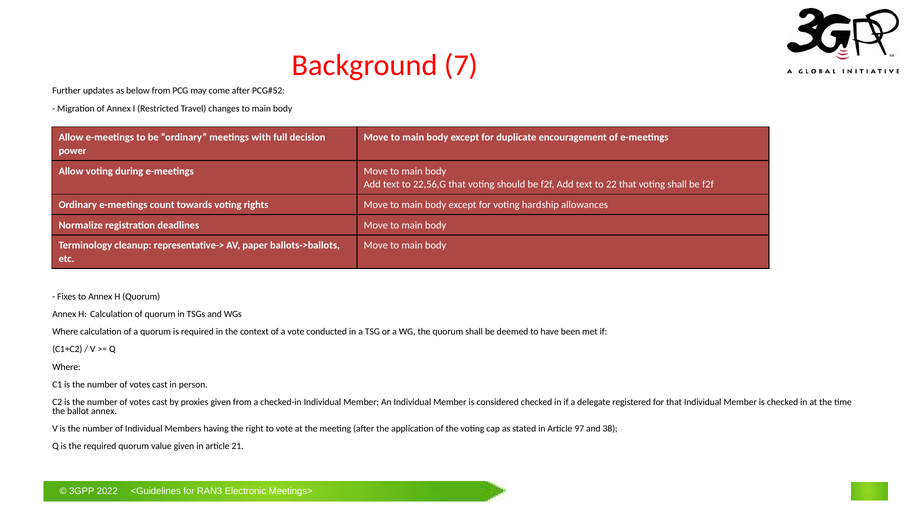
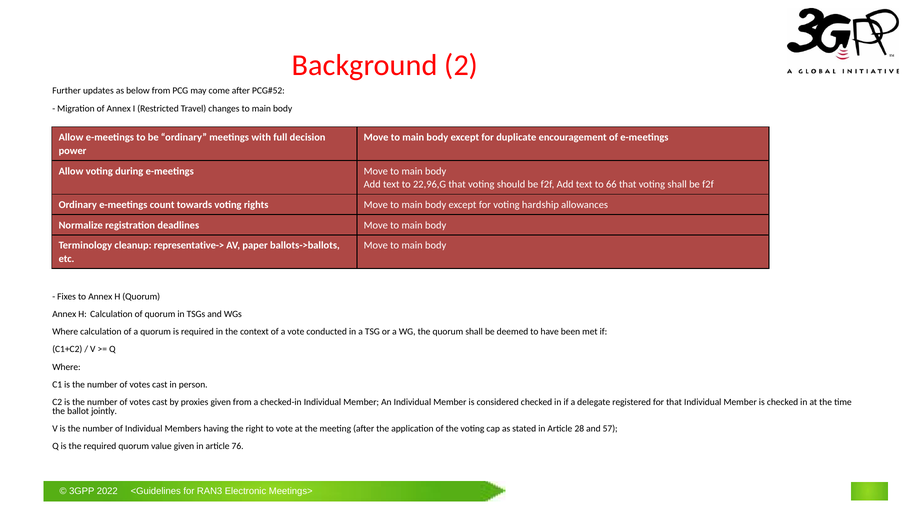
7: 7 -> 2 (461, 65)
22,56,G: 22,56,G -> 22,96,G (430, 185)
22: 22 -> 66 (611, 185)
ballot annex: annex -> jointly (104, 411)
97: 97 -> 28 (579, 429)
38: 38 -> 57 (610, 429)
21: 21 -> 76 (238, 447)
